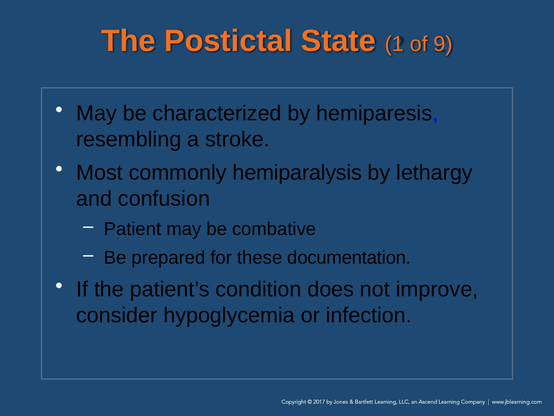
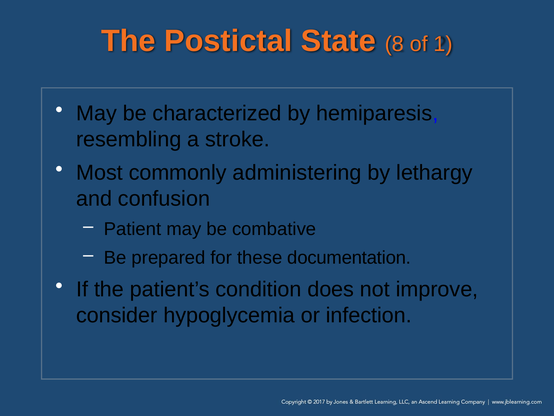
1: 1 -> 8 (394, 44)
9: 9 -> 1 (443, 44)
hemiparalysis: hemiparalysis -> administering (297, 173)
